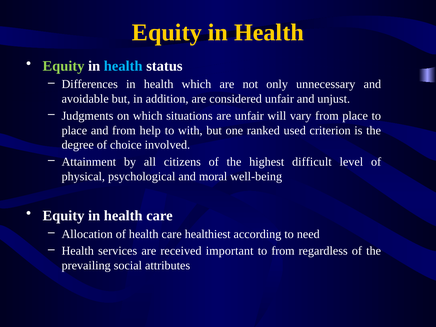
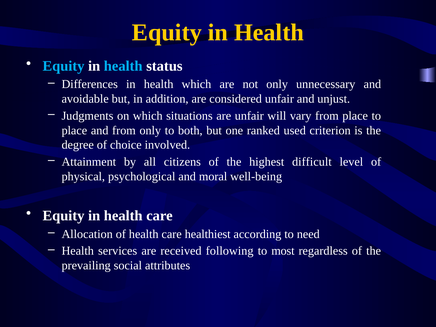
Equity colour: light green -> light blue (64, 66)
from help: help -> only (150, 130)
with: with -> both (190, 130)
important: important -> following (230, 251)
to from: from -> most (283, 251)
